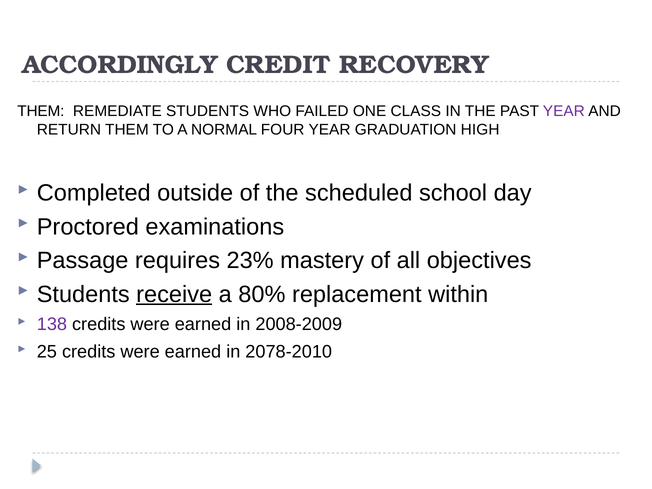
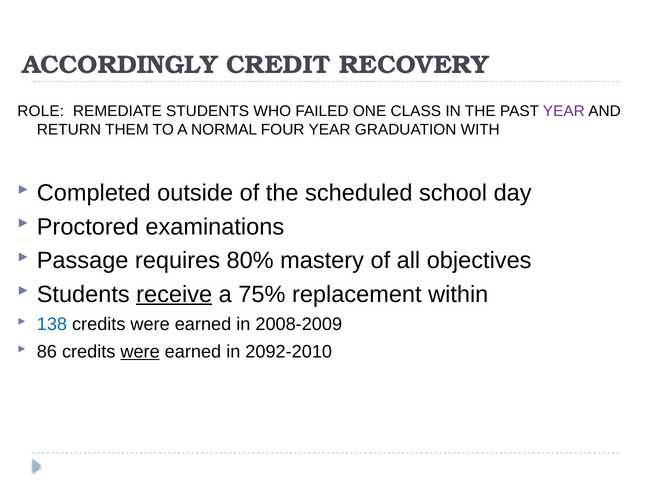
THEM: THEM -> ROLE (41, 111)
HIGH: HIGH -> WITH (480, 130)
23%: 23% -> 80% (250, 261)
80%: 80% -> 75% (262, 294)
138 colour: purple -> blue (52, 324)
25: 25 -> 86 (47, 352)
were underline: none -> present (140, 352)
2078-2010: 2078-2010 -> 2092-2010 (289, 352)
